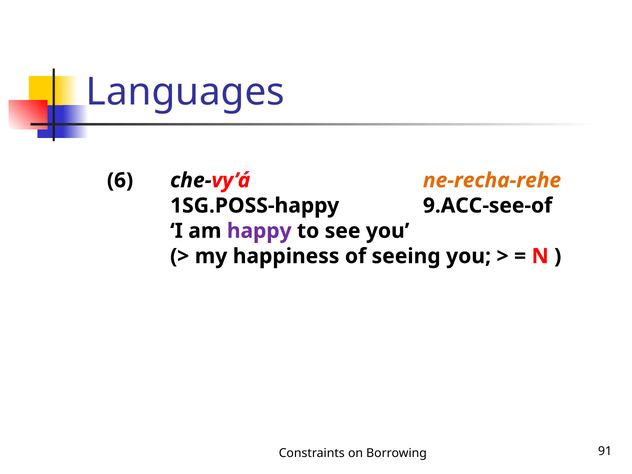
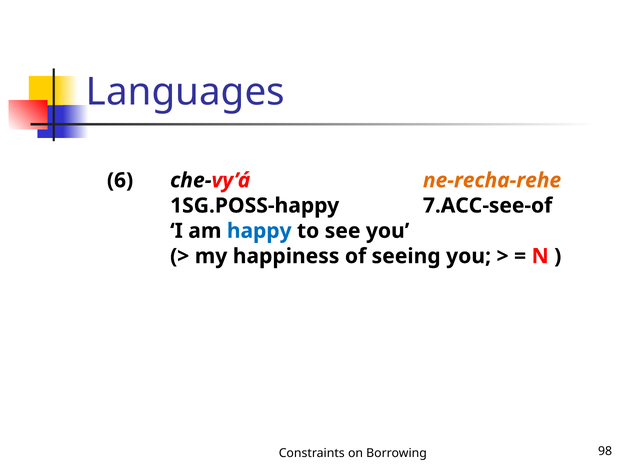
9.ACC-see-of: 9.ACC-see-of -> 7.ACC-see-of (488, 206)
happy colour: purple -> blue (259, 231)
91: 91 -> 98 (605, 451)
